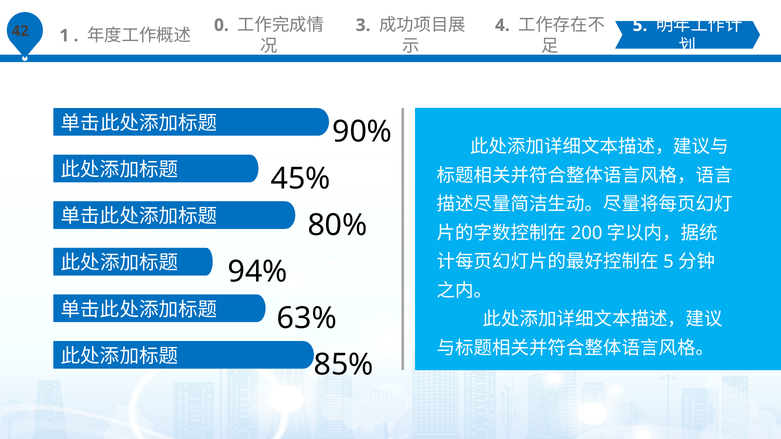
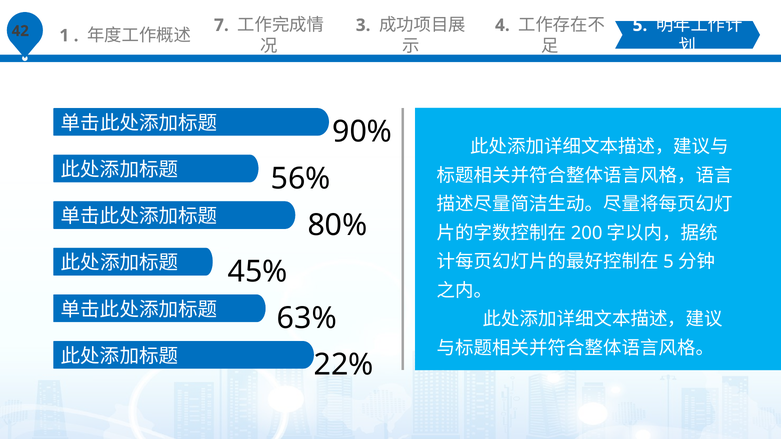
0: 0 -> 7 (221, 25)
45%: 45% -> 56% (301, 179)
94%: 94% -> 45% (258, 272)
85%: 85% -> 22% (344, 365)
